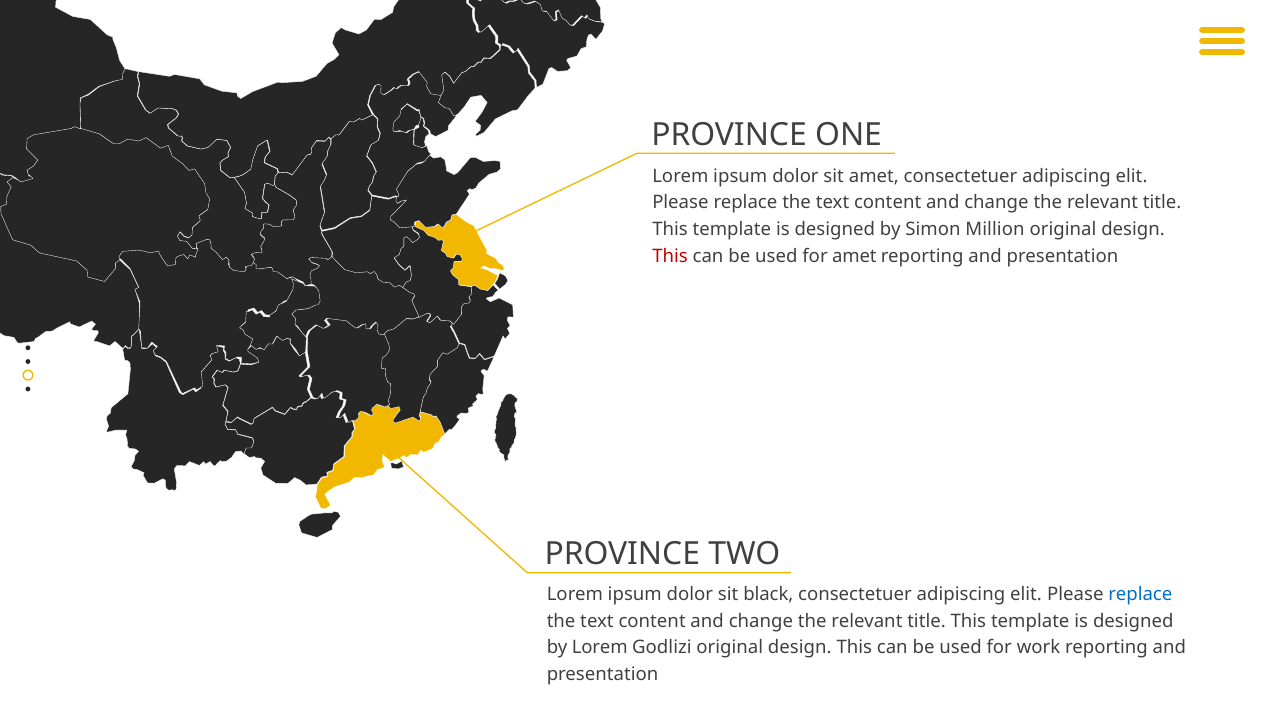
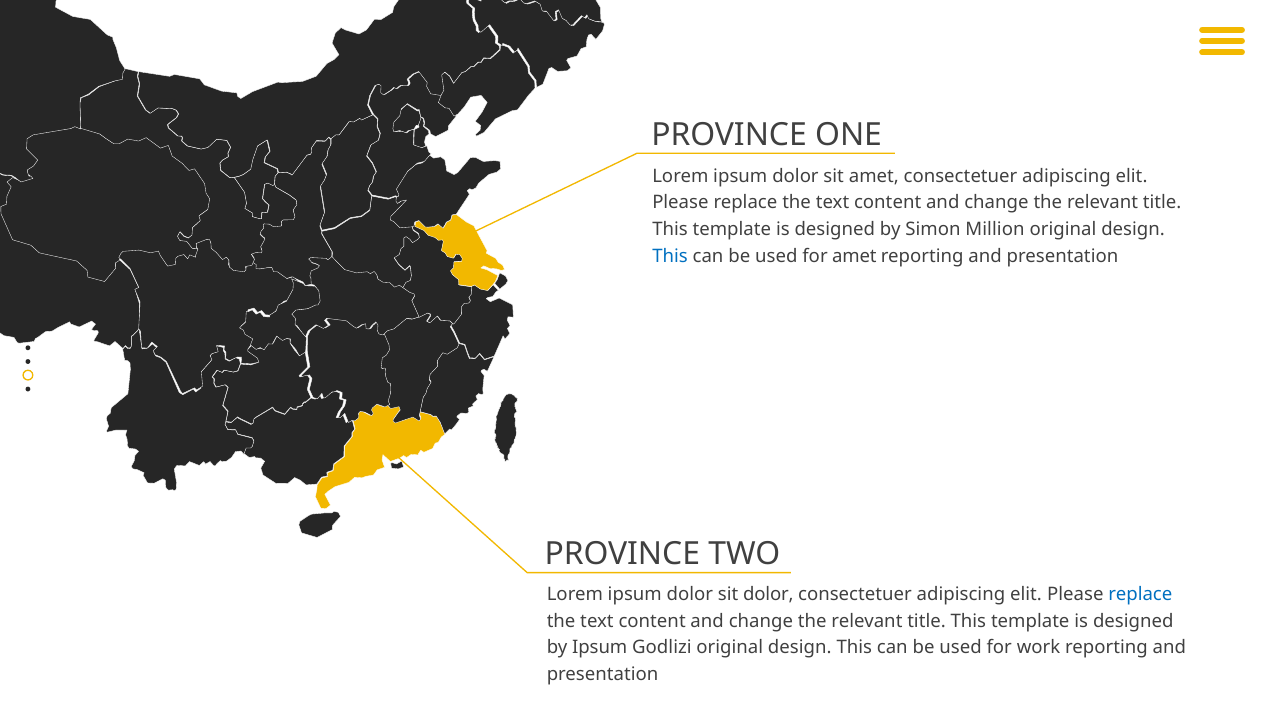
This colour: red -> blue (670, 256)
sit black: black -> dolor (768, 594)
by Lorem: Lorem -> Ipsum (600, 647)
